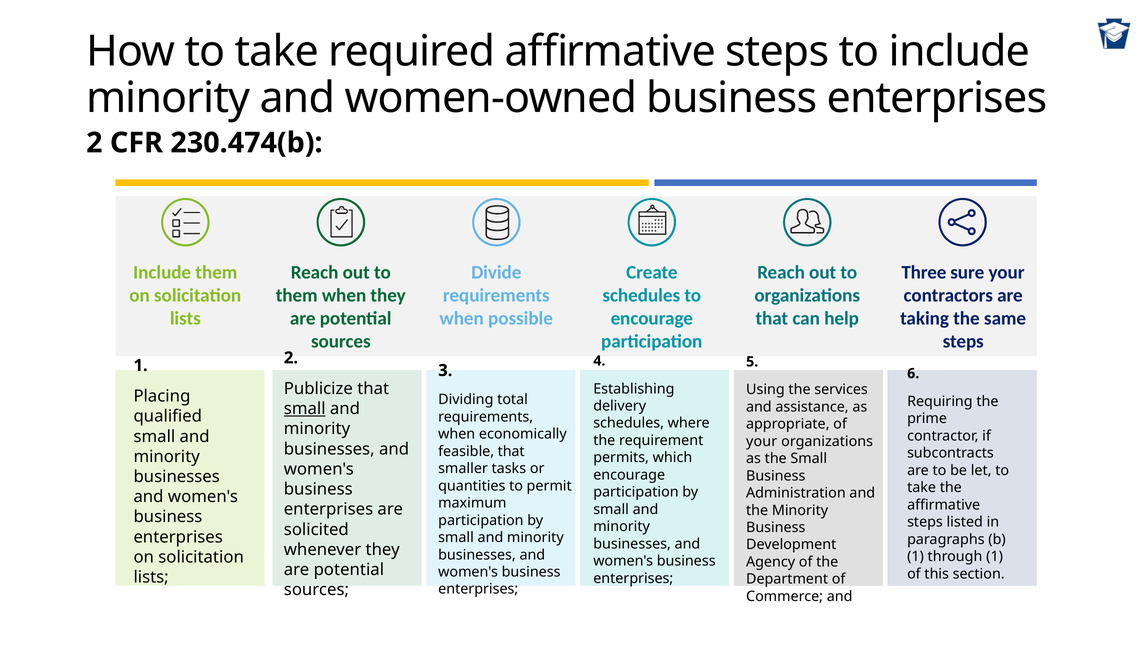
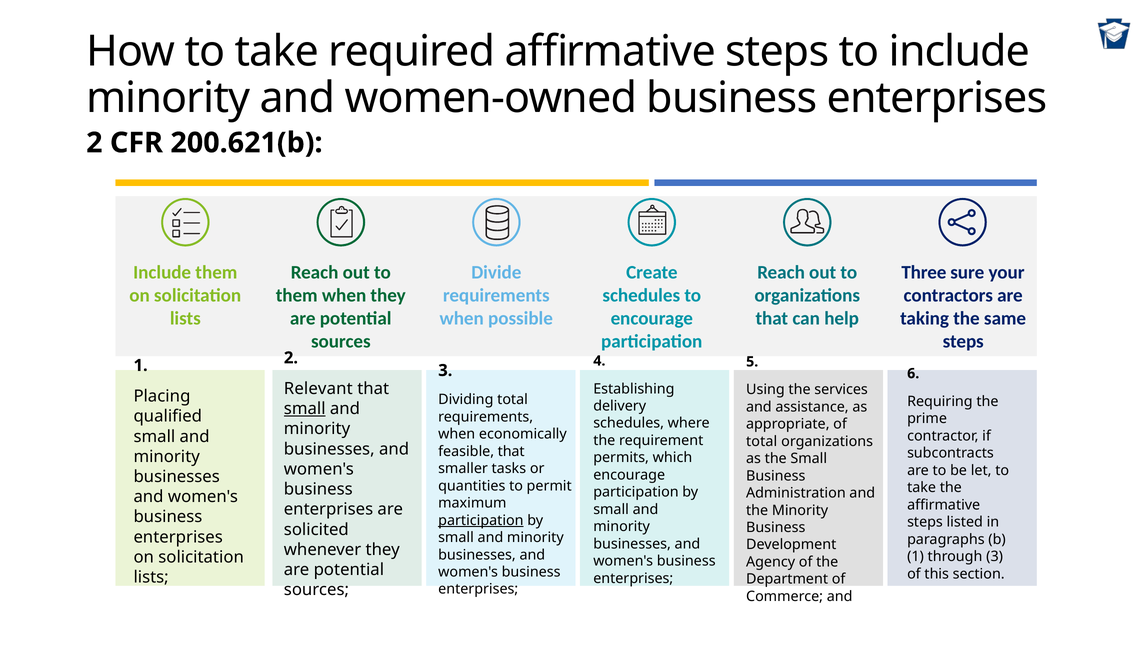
230.474(b: 230.474(b -> 200.621(b (246, 143)
Publicize: Publicize -> Relevant (318, 389)
your: your -> total (762, 441)
participation underline: none -> present (481, 520)
through 1: 1 -> 3 (995, 556)
